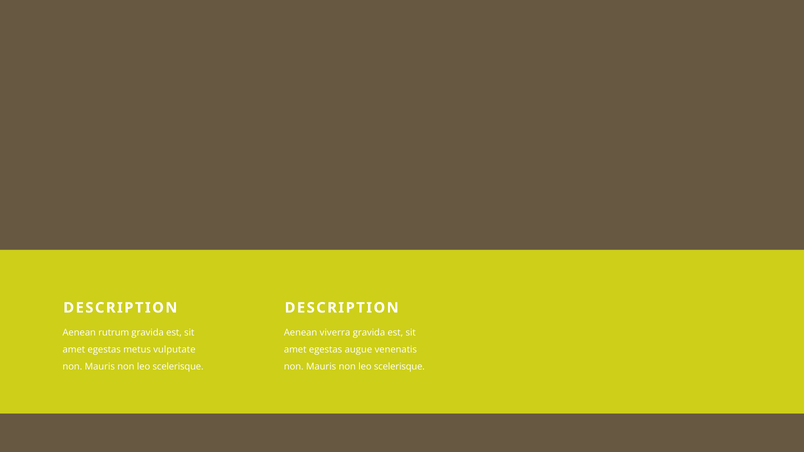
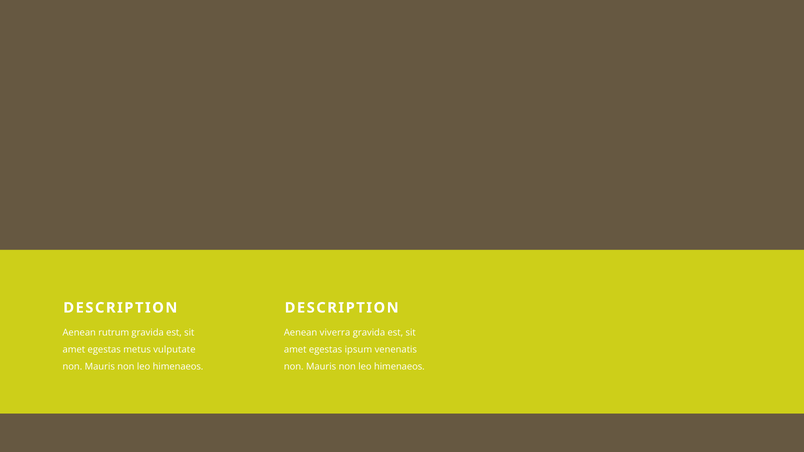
augue: augue -> ipsum (358, 350)
scelerisque: scelerisque -> himenaeos (178, 367)
scelerisque: scelerisque -> himenaeos (399, 367)
